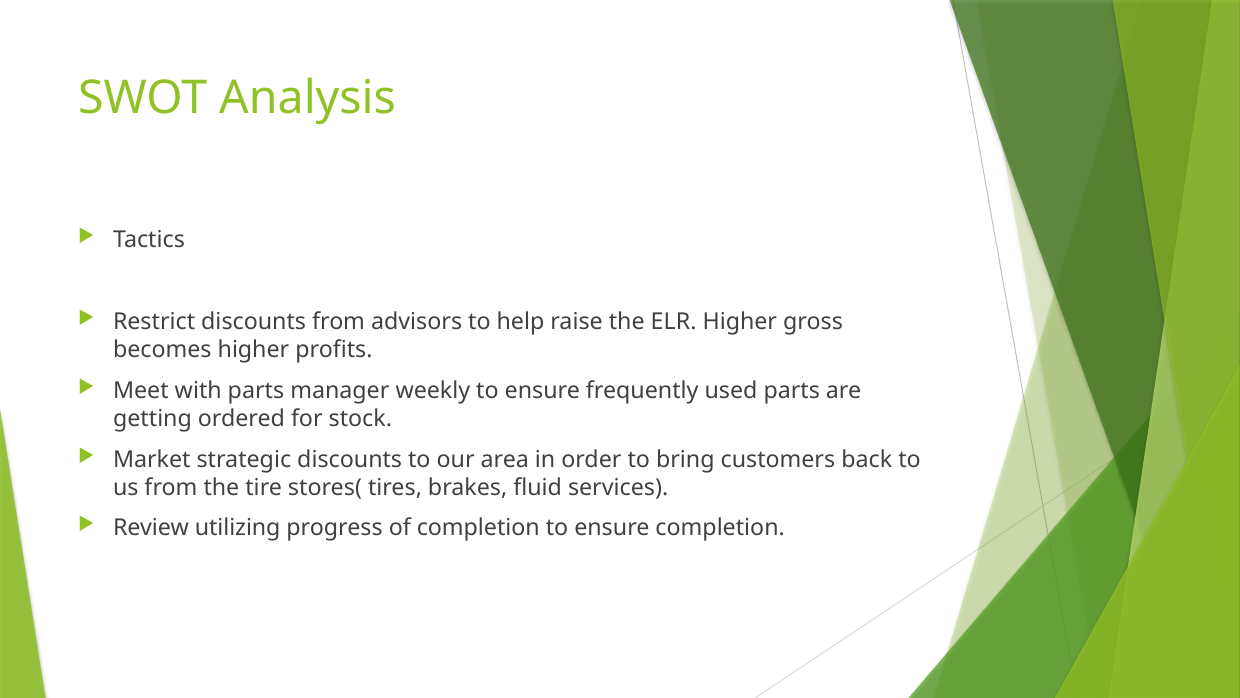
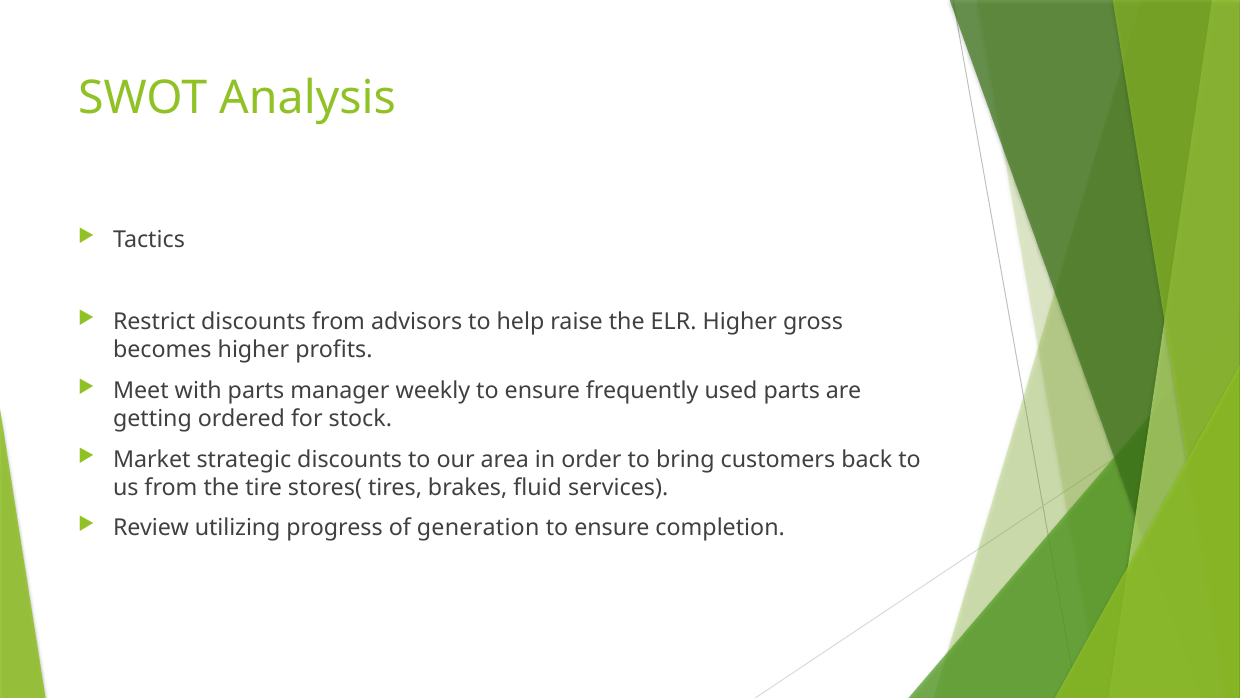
of completion: completion -> generation (478, 528)
